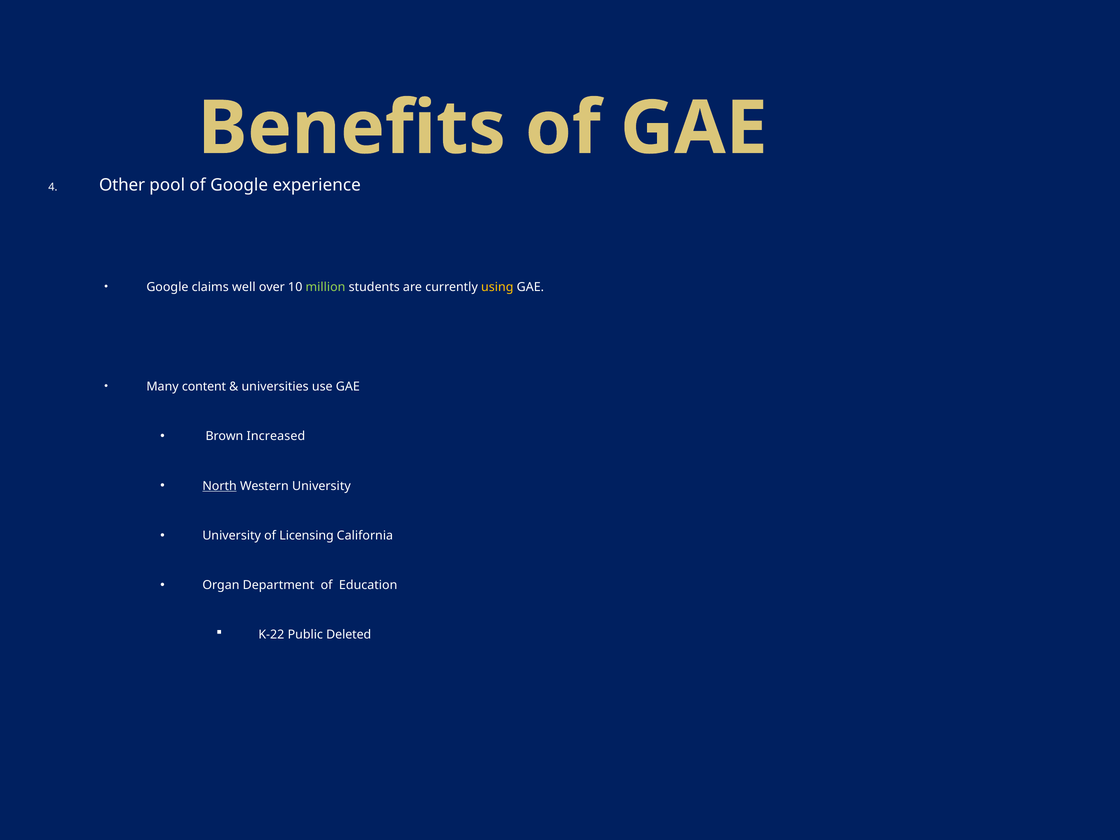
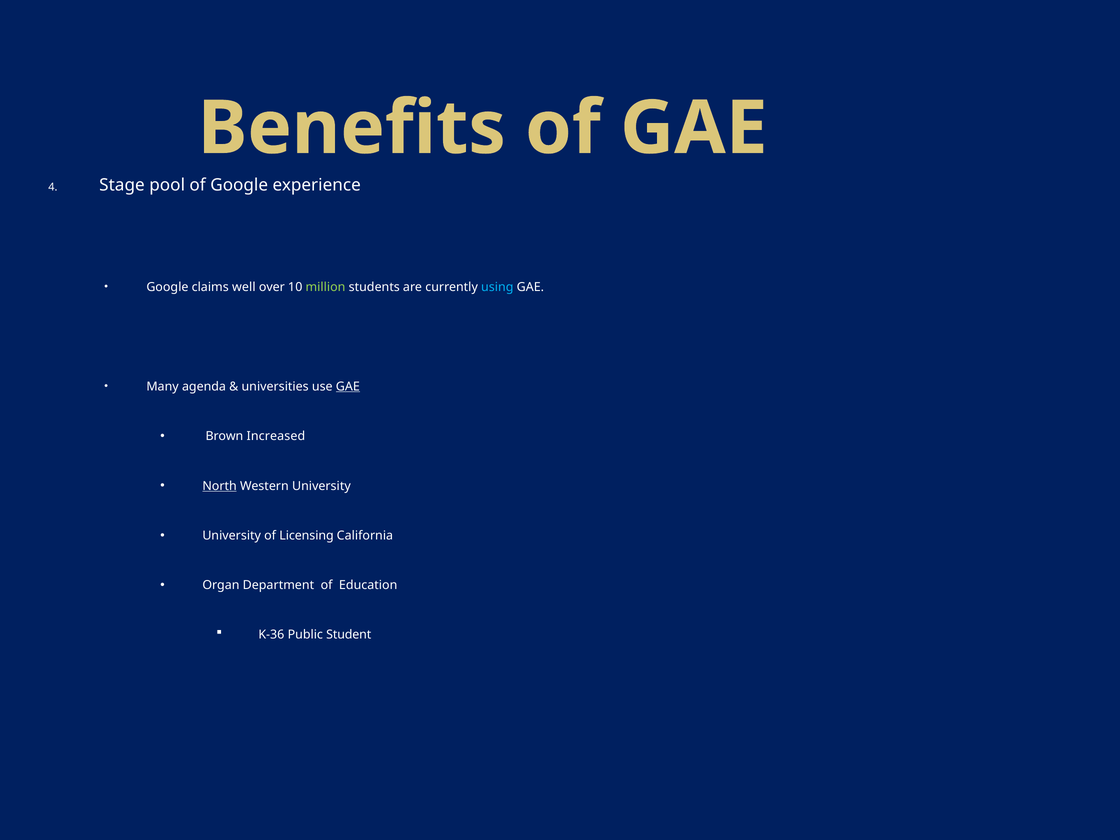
Other: Other -> Stage (122, 185)
using colour: yellow -> light blue (497, 287)
content: content -> agenda (204, 386)
GAE underline: none -> present (348, 386)
K-22: K-22 -> K-36 (271, 635)
Deleted: Deleted -> Student (349, 635)
